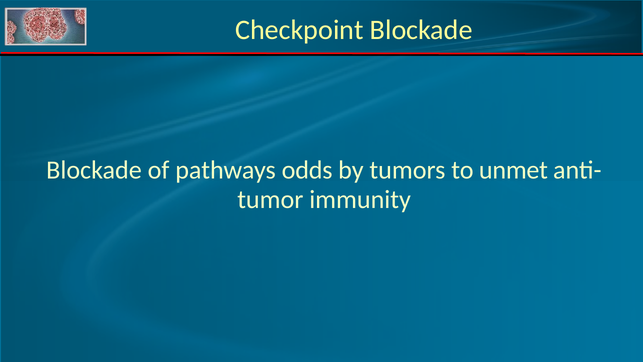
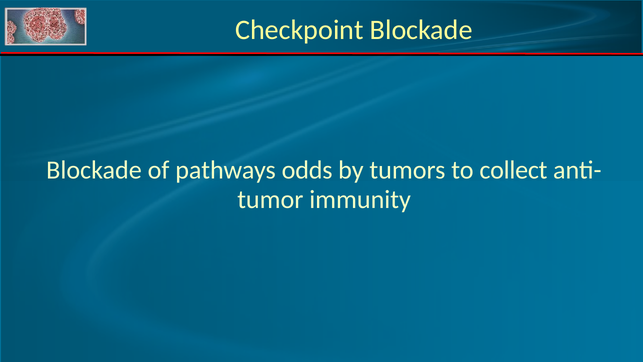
unmet: unmet -> collect (513, 170)
